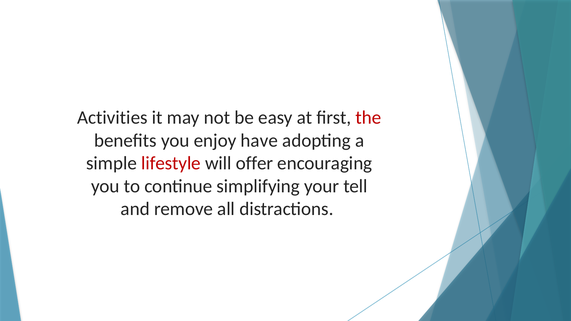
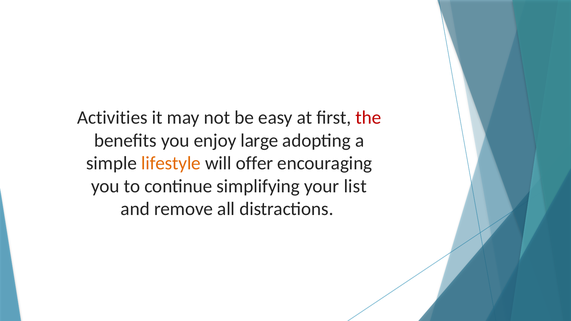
have: have -> large (259, 141)
lifestyle colour: red -> orange (171, 163)
tell: tell -> list (355, 186)
